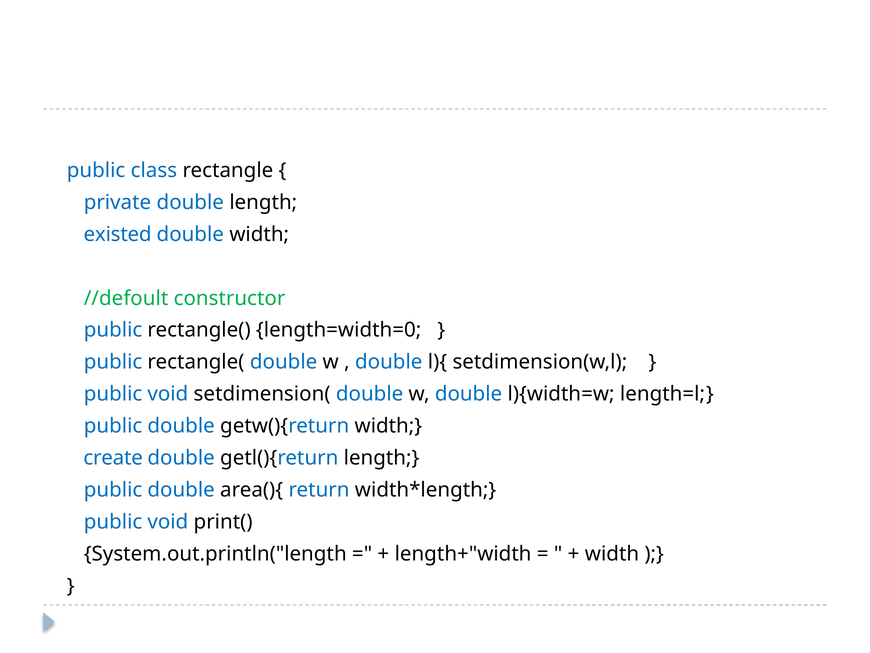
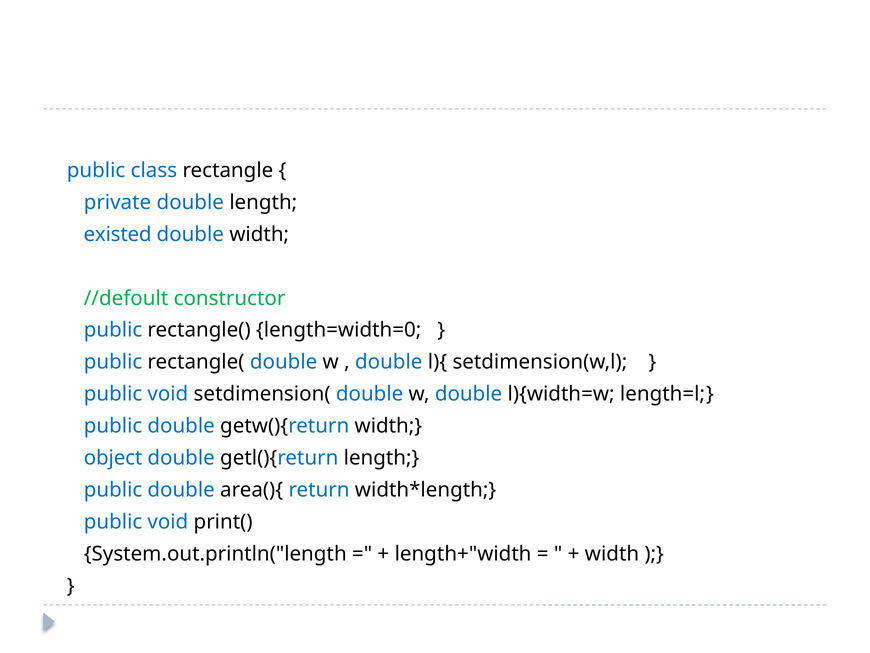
create: create -> object (113, 458)
